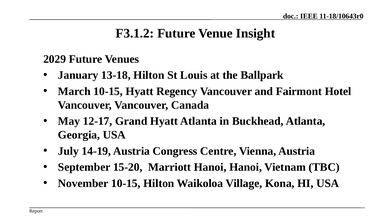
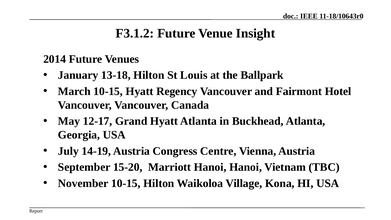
2029: 2029 -> 2014 (55, 59)
